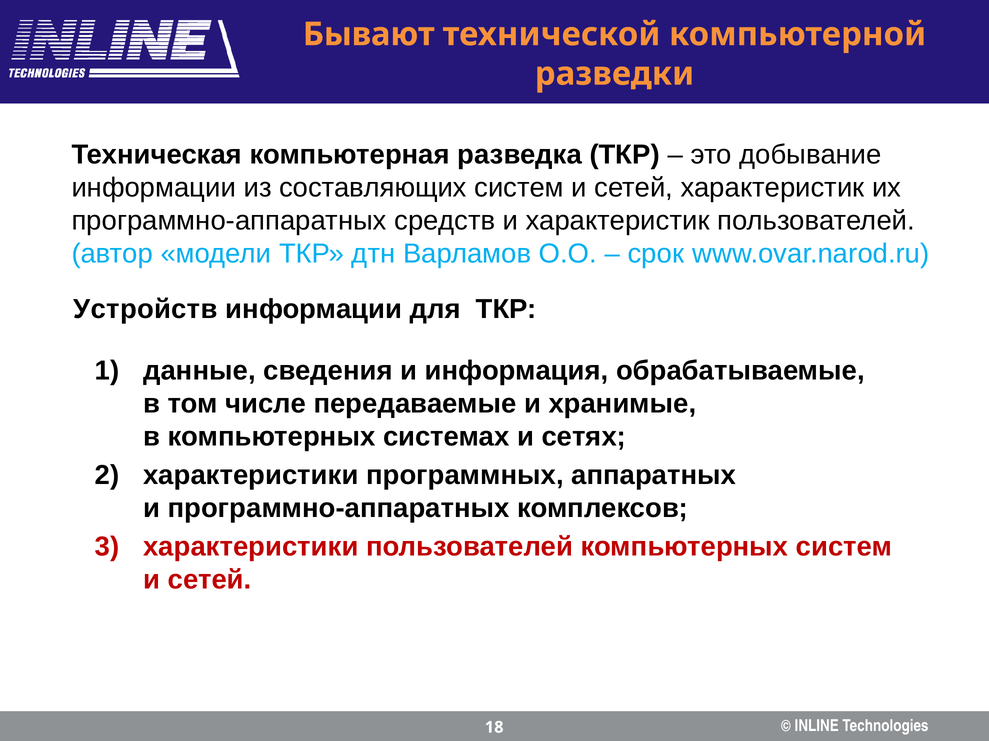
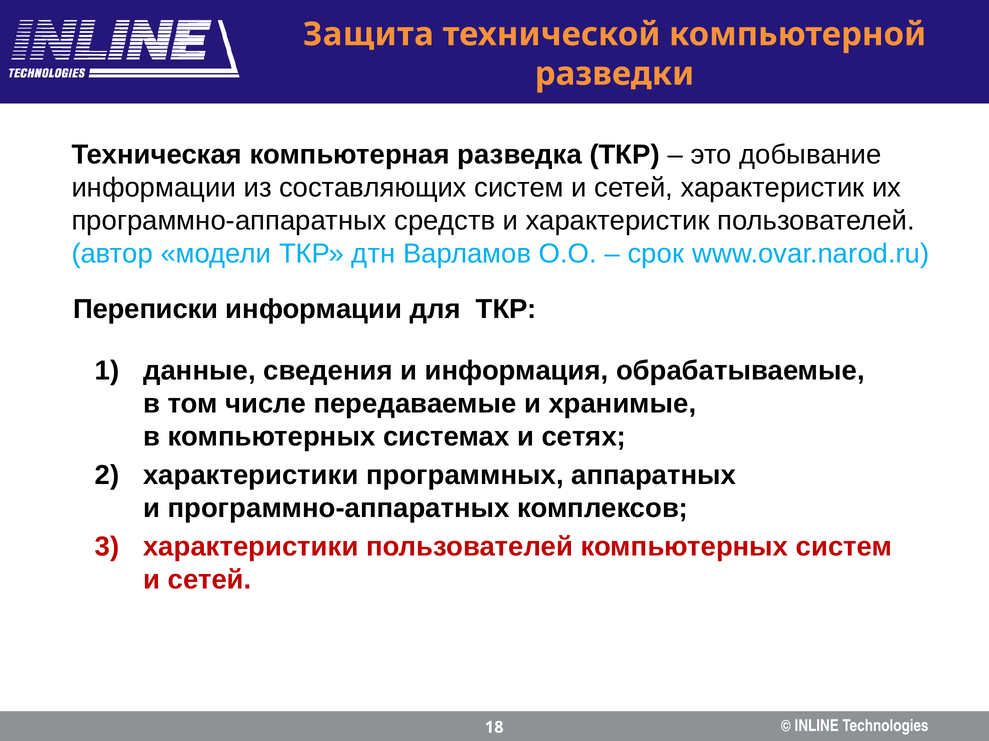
Бывают: Бывают -> Защита (368, 34)
Устройств: Устройств -> Переписки (146, 309)
